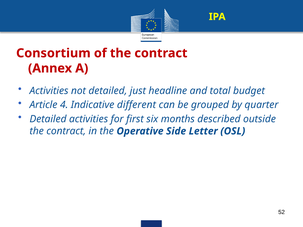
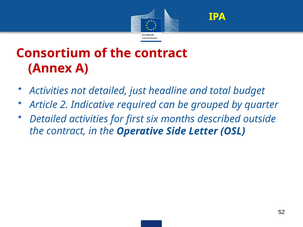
4: 4 -> 2 (64, 105)
different: different -> required (136, 105)
